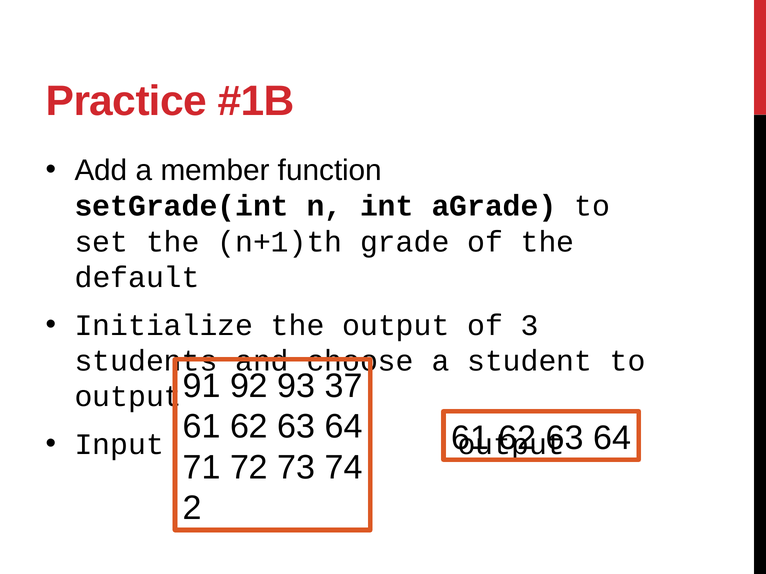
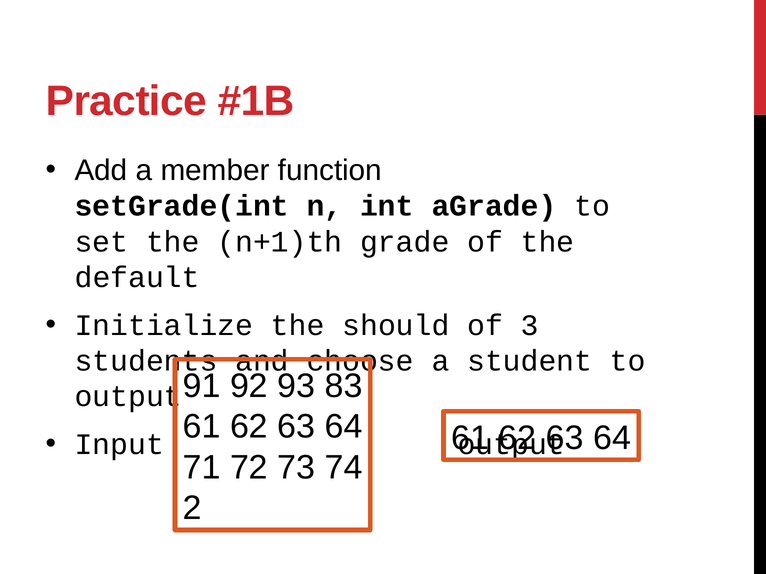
the output: output -> should (396, 326)
37: 37 -> 83 (344, 386)
